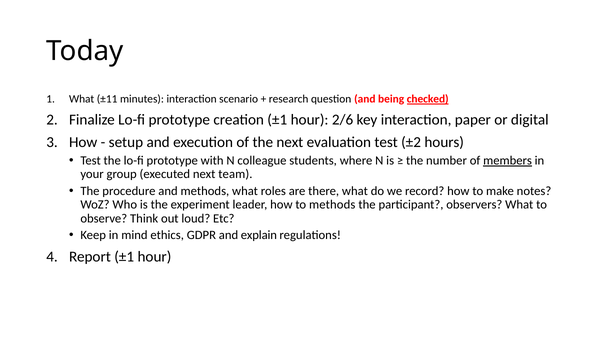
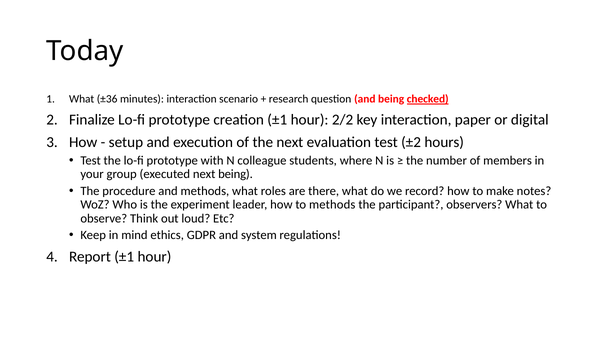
±11: ±11 -> ±36 (107, 99)
2/6: 2/6 -> 2/2 (343, 120)
members underline: present -> none (508, 161)
next team: team -> being (236, 174)
explain: explain -> system (259, 235)
